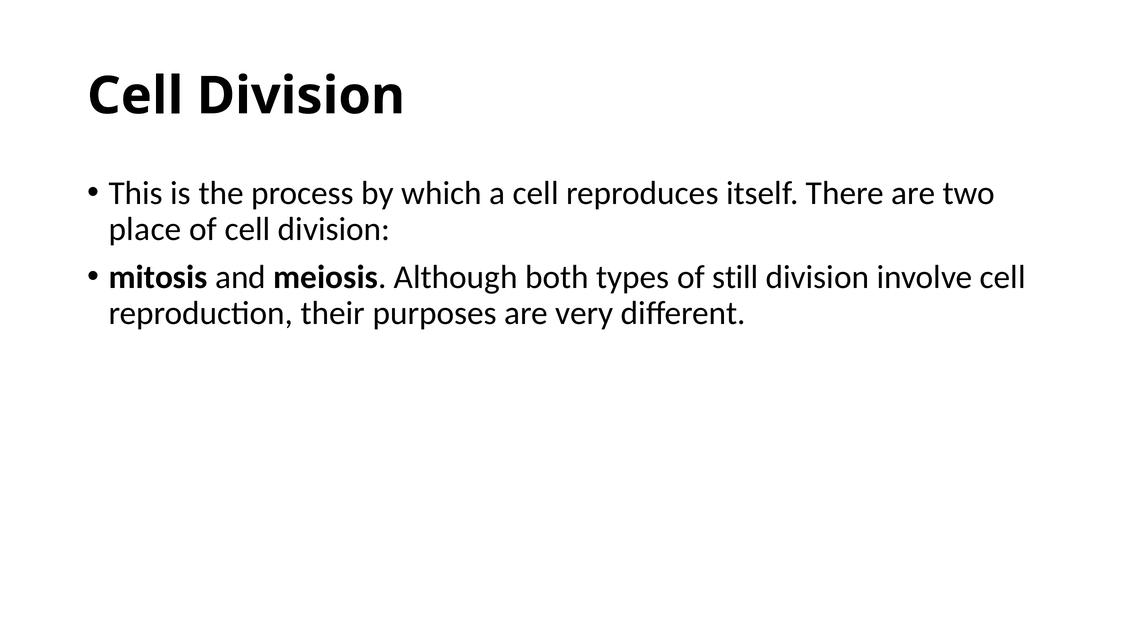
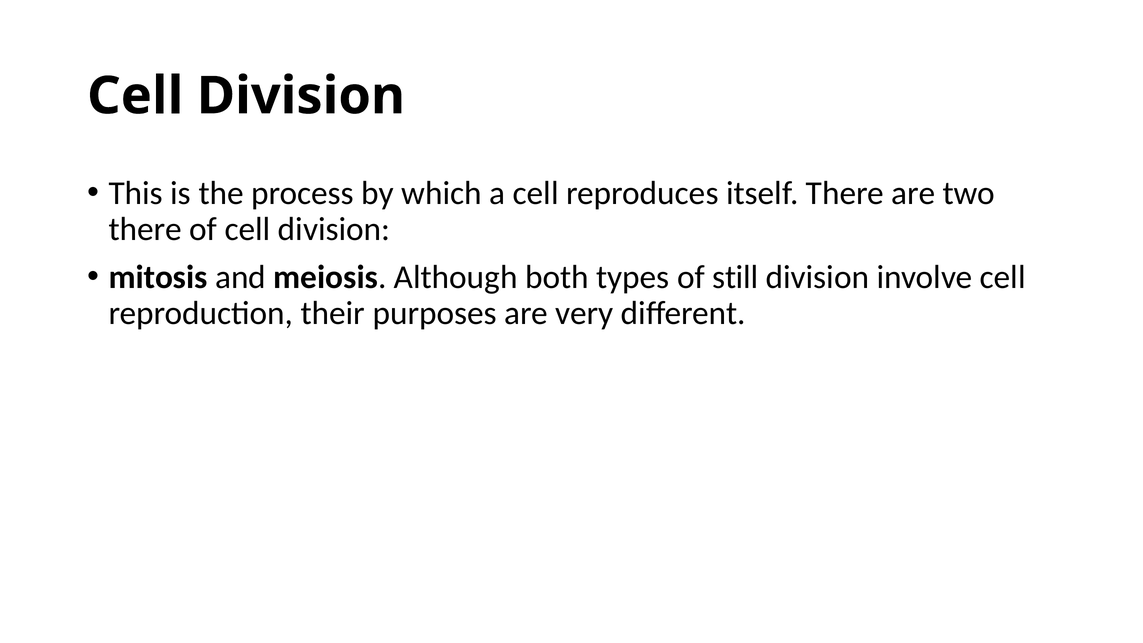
place: place -> there (145, 229)
